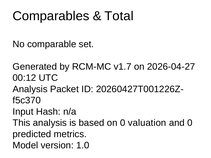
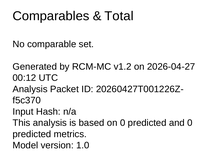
v1.7: v1.7 -> v1.2 (123, 67)
on 0 valuation: valuation -> predicted (147, 123)
